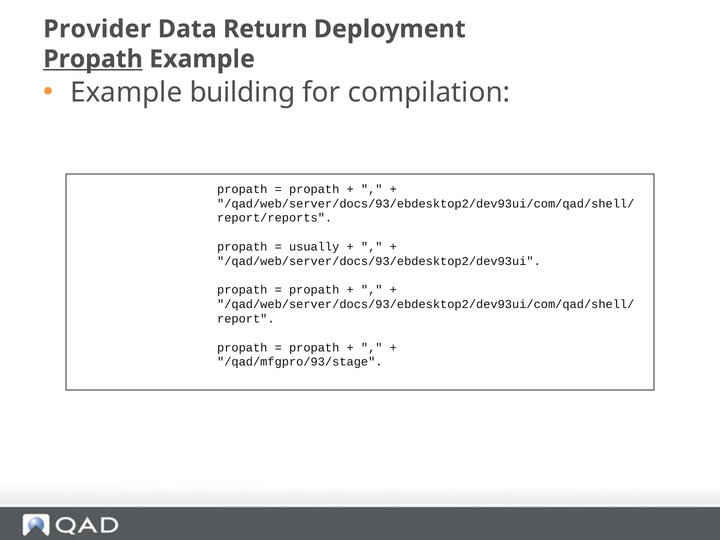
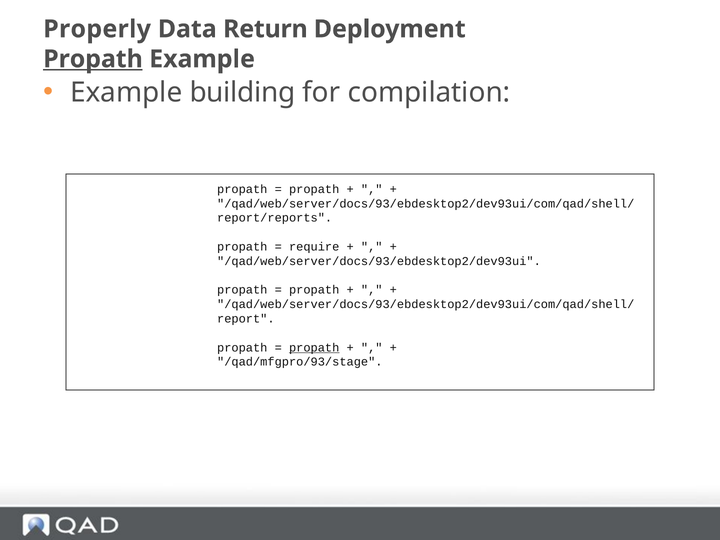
Provider: Provider -> Properly (97, 29)
usually: usually -> require (314, 247)
propath underline: none -> present (314, 348)
